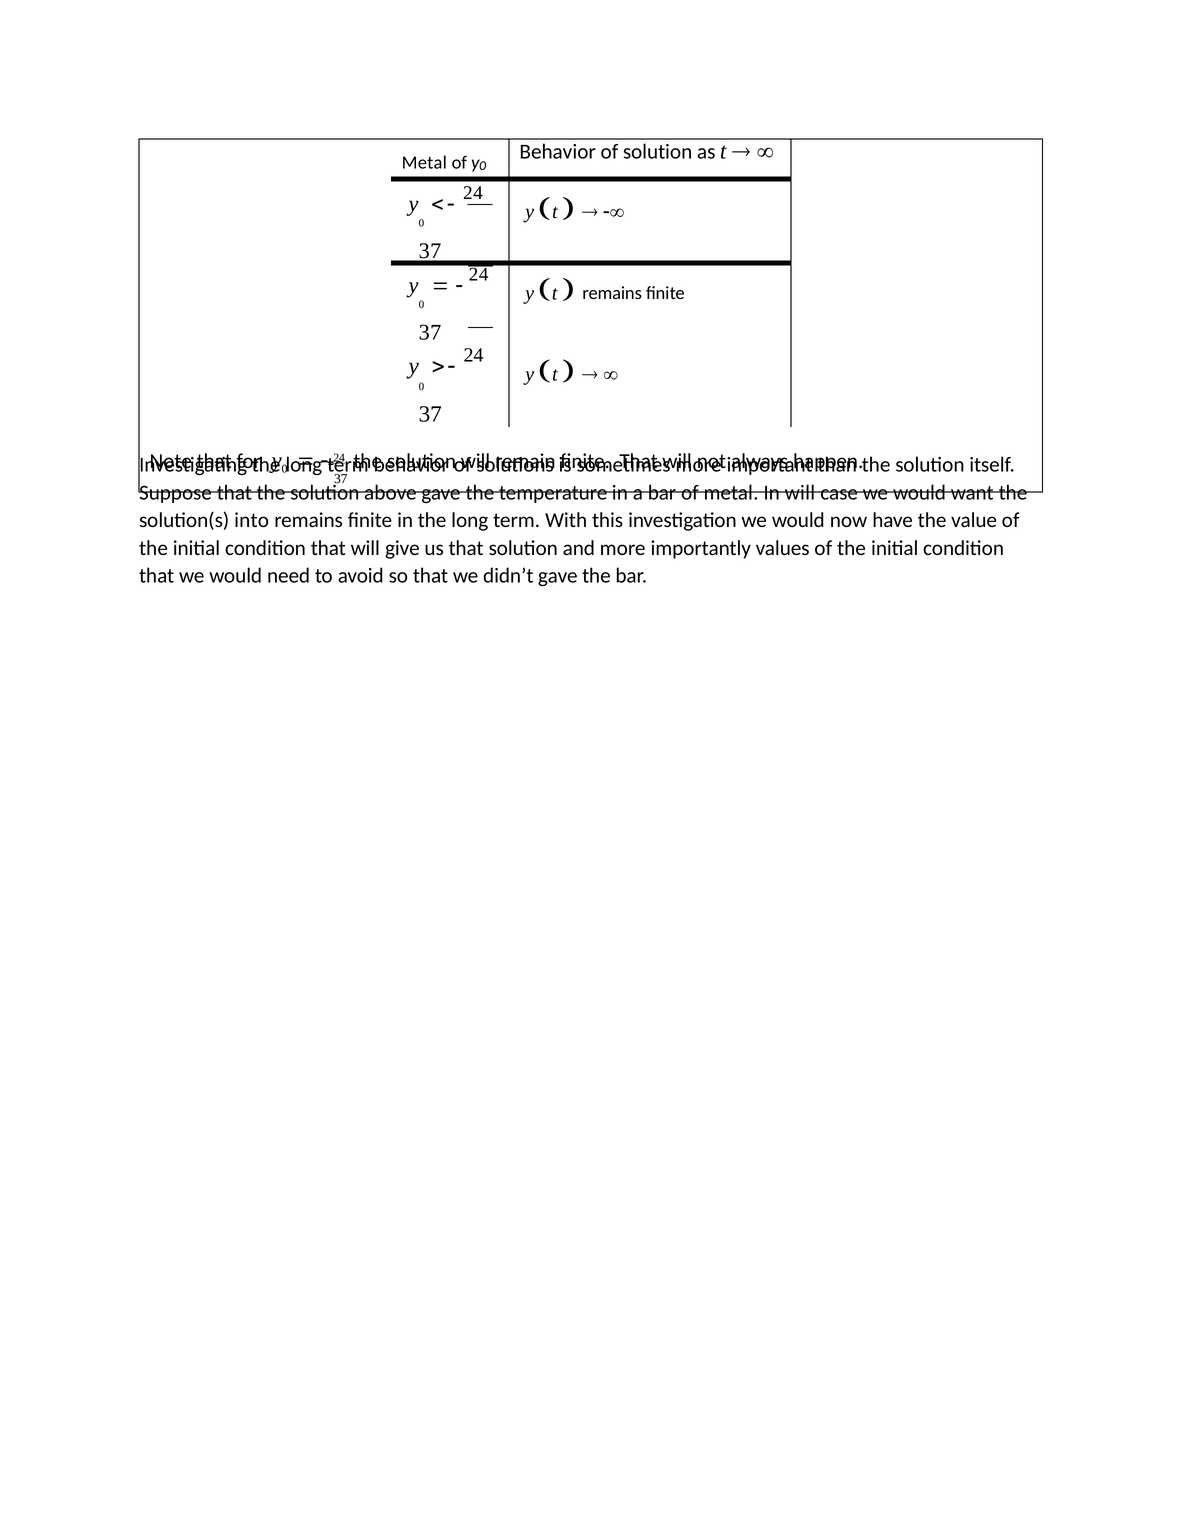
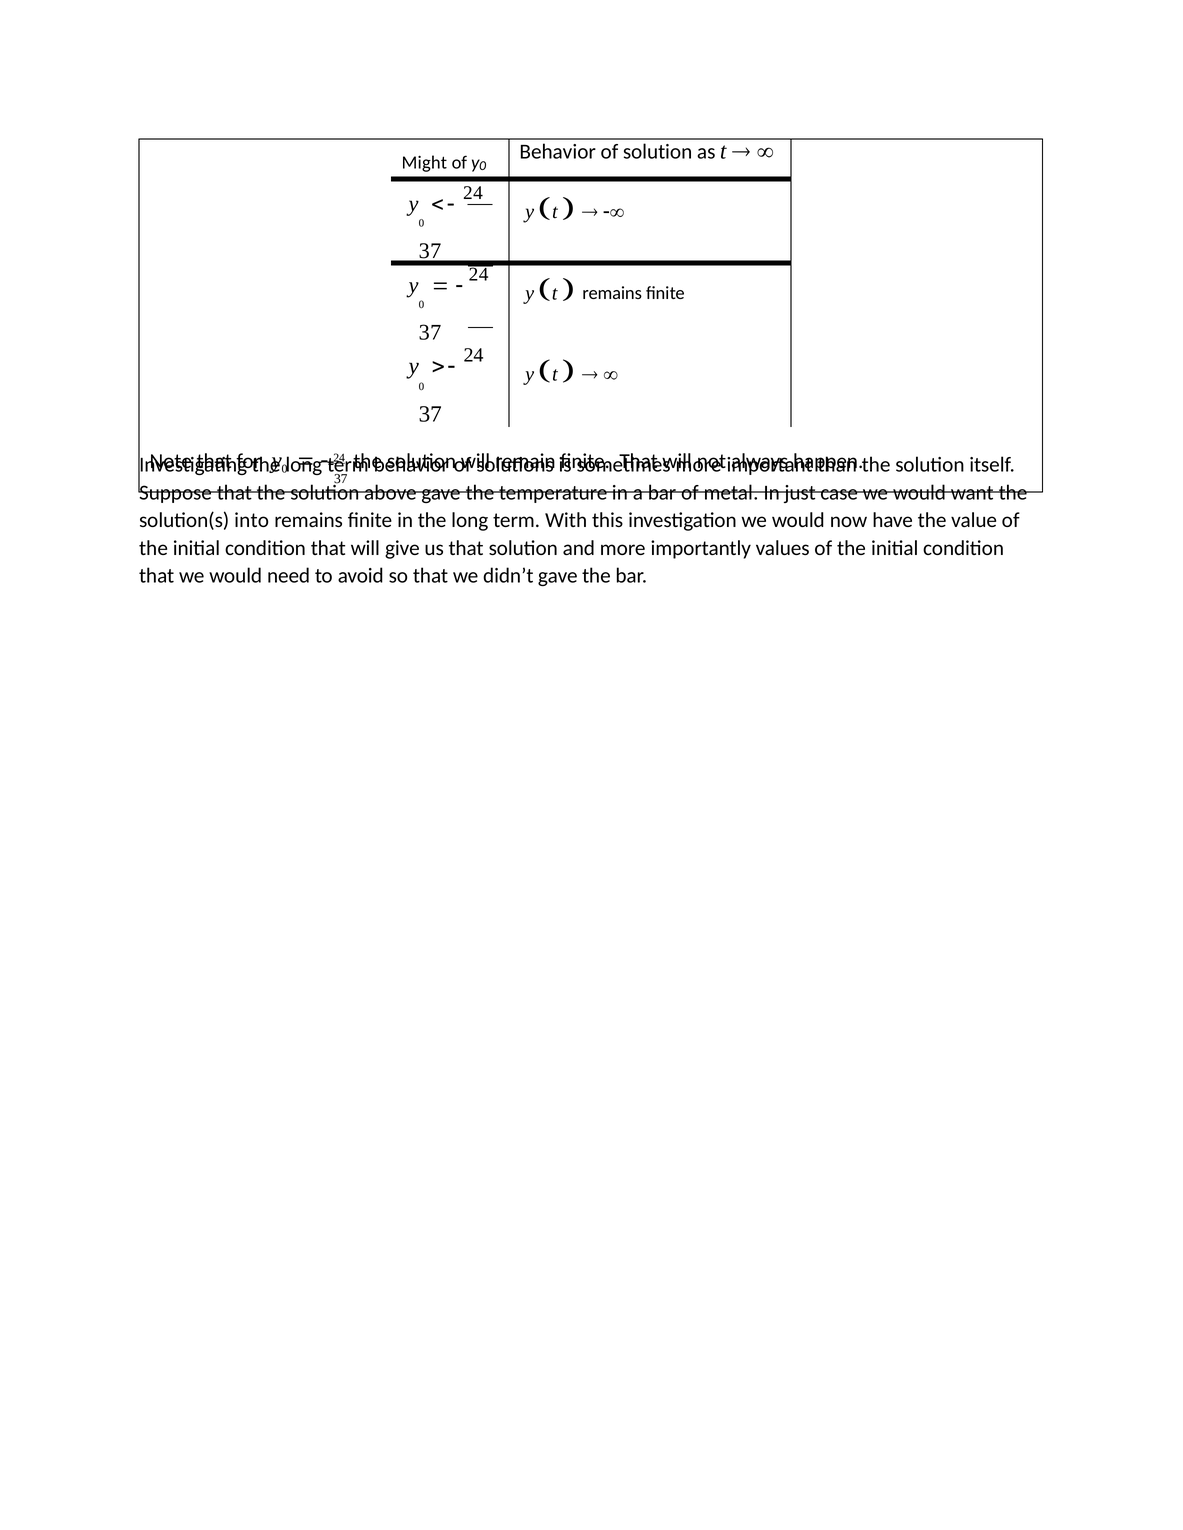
Metal: Metal -> Might (424, 163)
In will: will -> just (800, 493)
